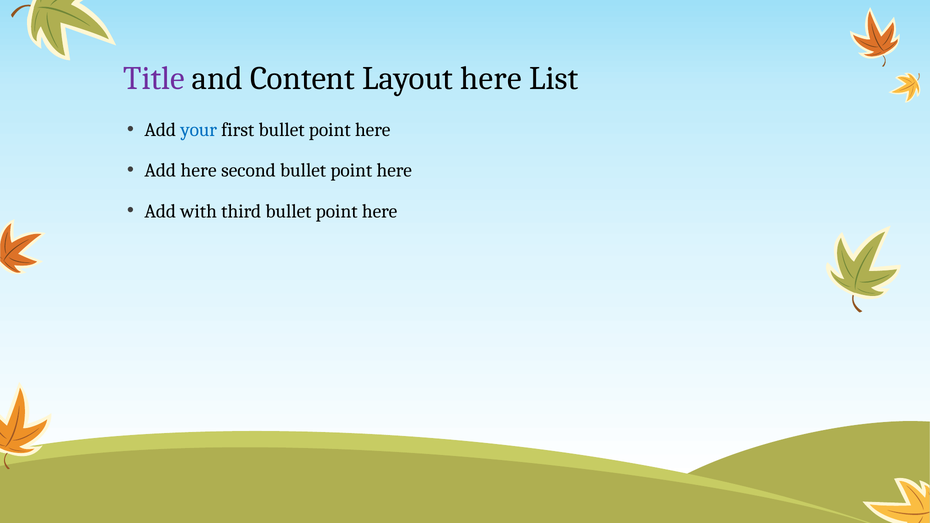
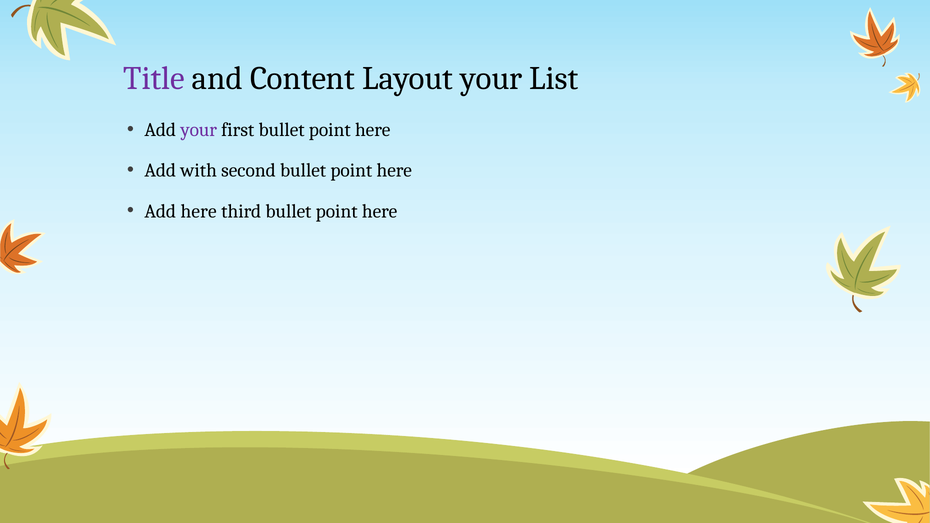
Layout here: here -> your (491, 79)
your colour: blue -> purple (199, 130)
Add here: here -> with (199, 171)
Add with: with -> here (199, 211)
